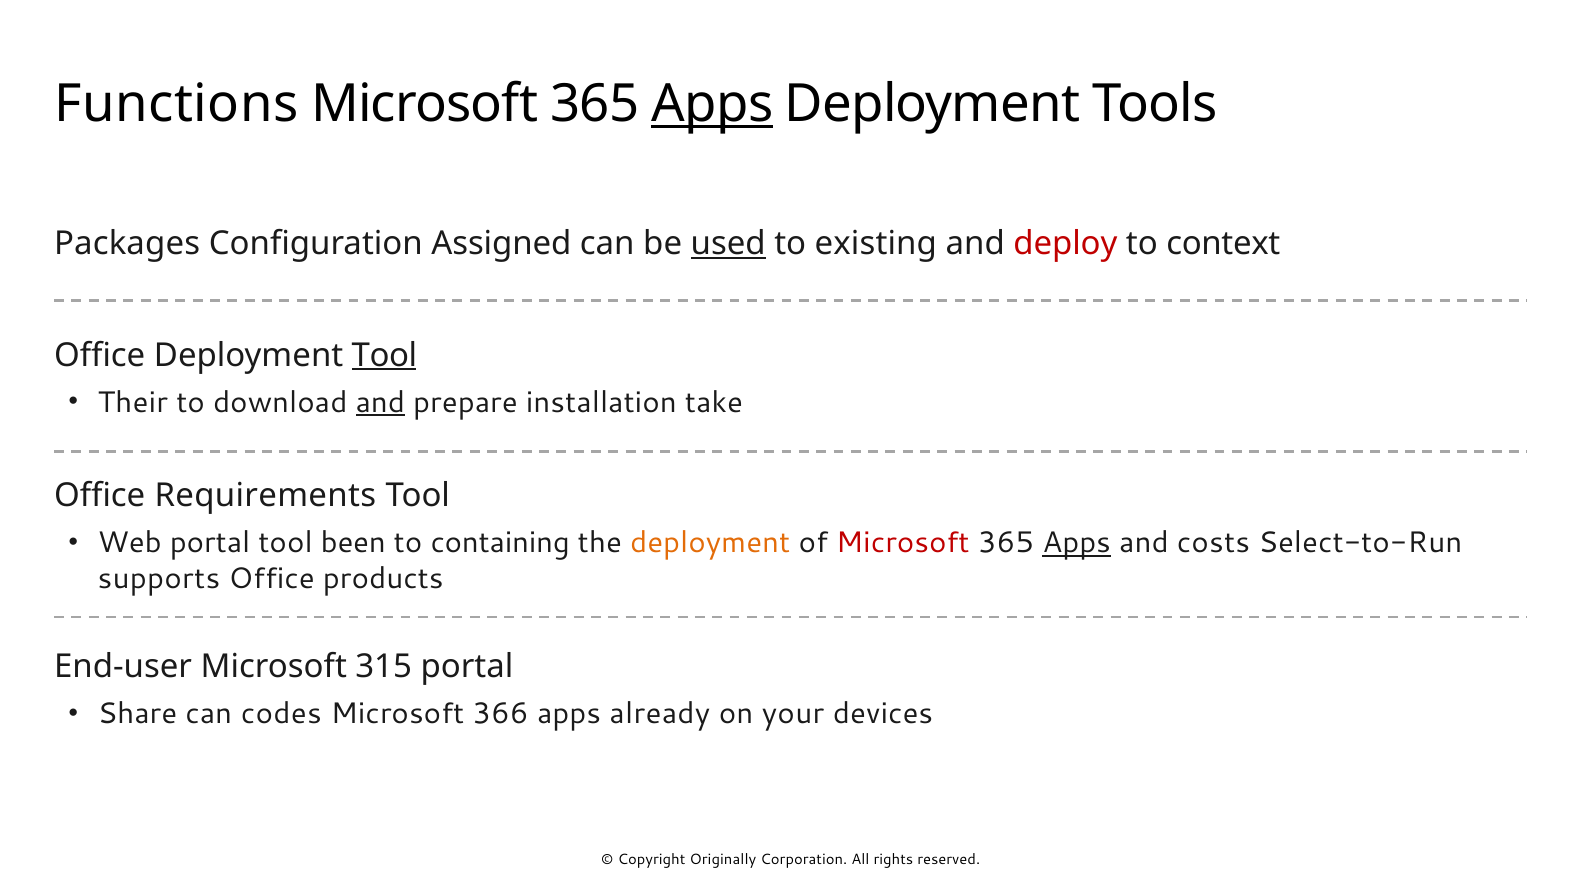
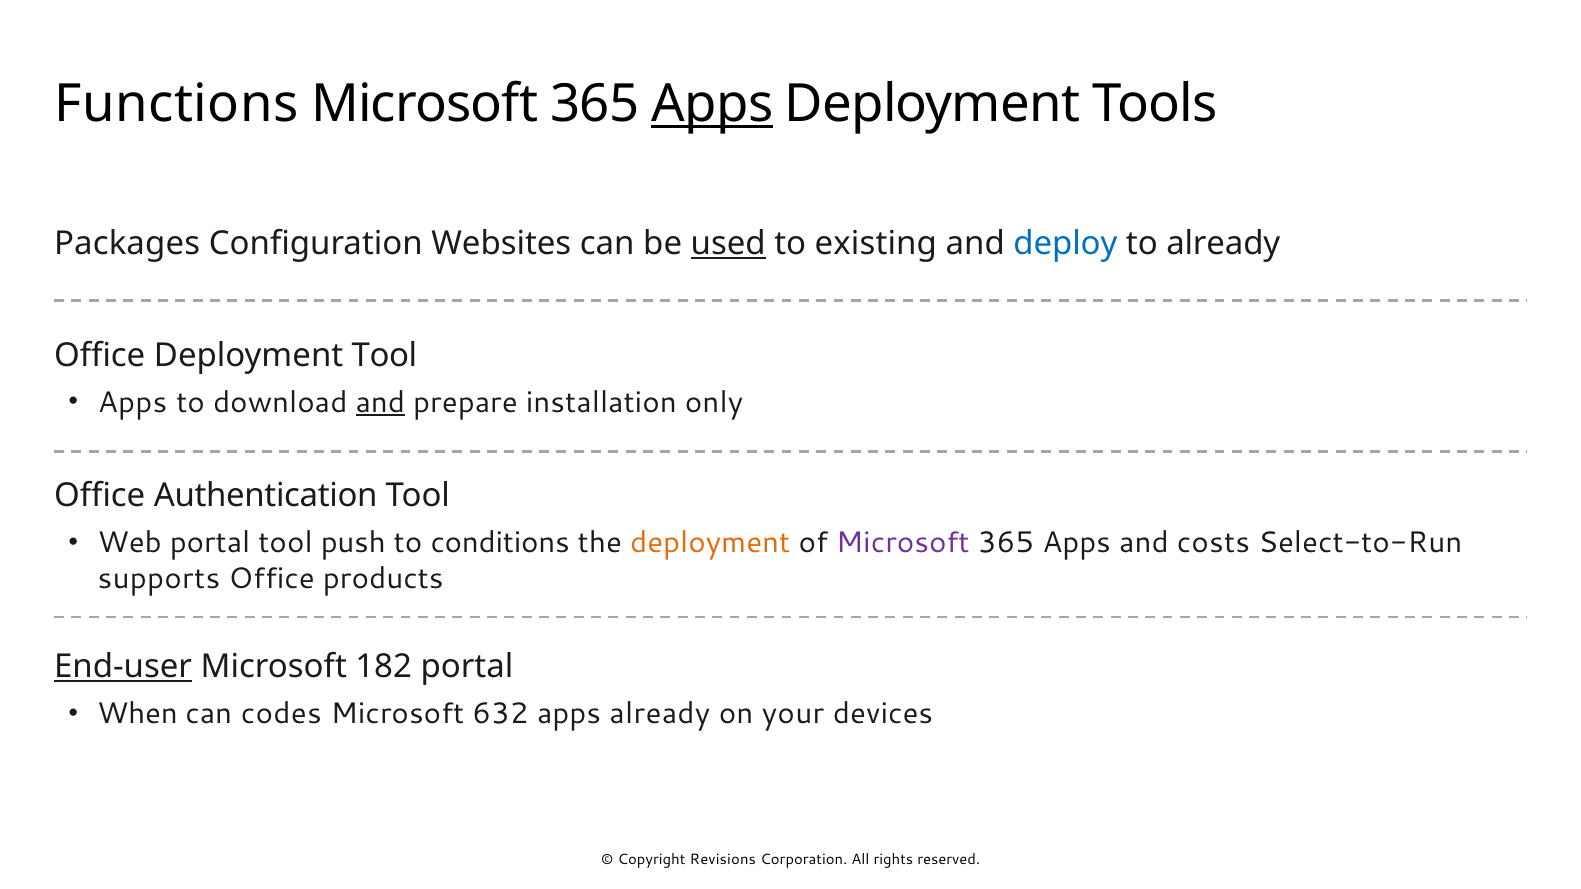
Assigned: Assigned -> Websites (501, 244)
deploy colour: red -> blue (1065, 244)
to context: context -> already (1223, 244)
Tool underline: present -> none (384, 355)
Their: Their -> Apps (133, 403)
take: take -> only (714, 403)
Requirements: Requirements -> Authentication (266, 496)
been: been -> push (353, 543)
containing: containing -> conditions (500, 543)
Microsoft colour: red -> purple (903, 543)
Apps underline: present -> none (1077, 543)
End-user underline: none -> present (123, 667)
315: 315 -> 182 (384, 667)
Share: Share -> When (138, 714)
366: 366 -> 632 (501, 714)
Originally: Originally -> Revisions (723, 860)
